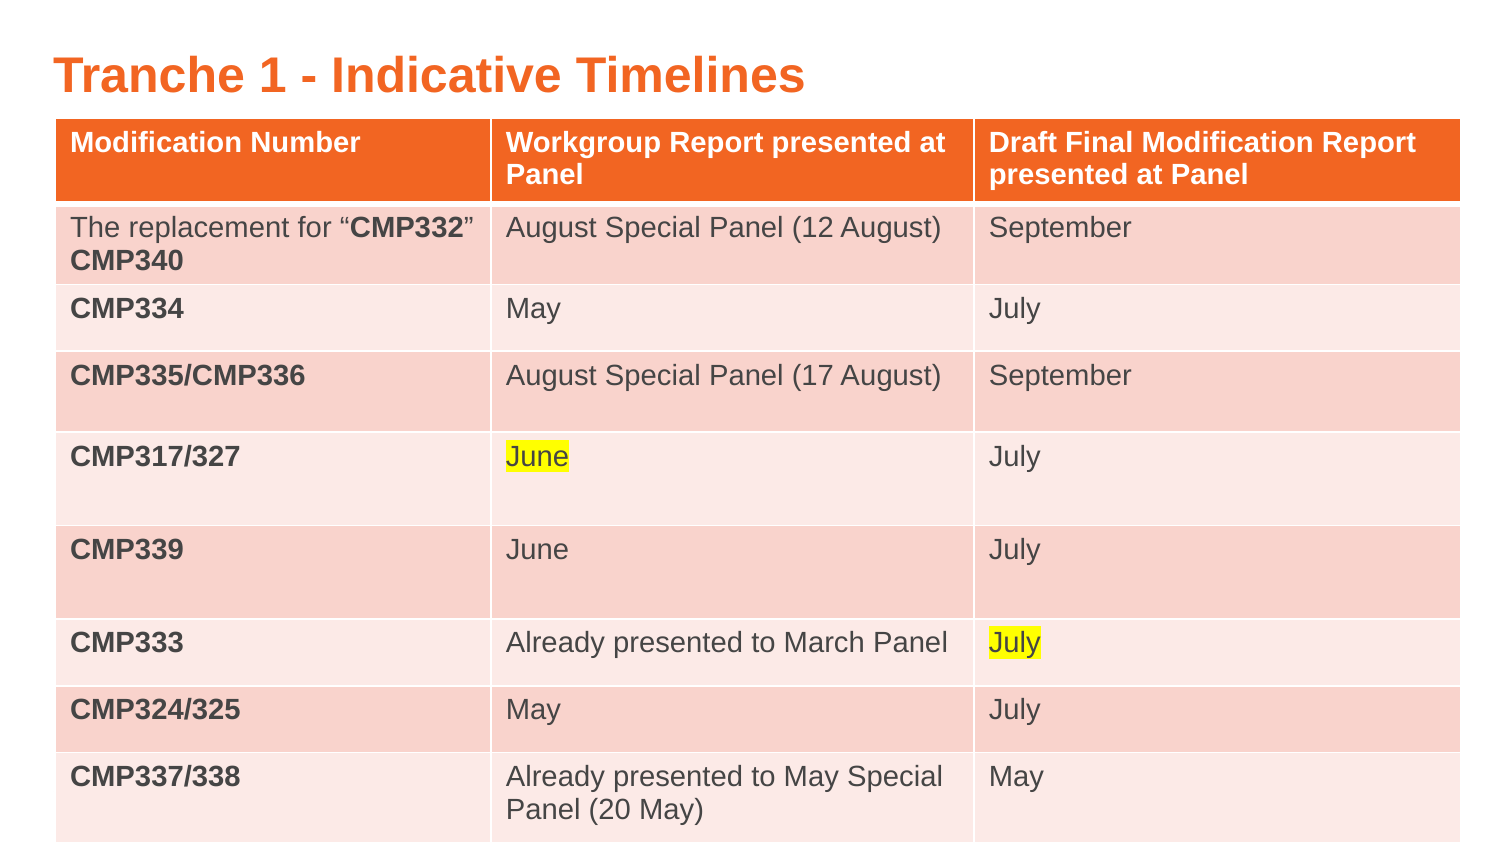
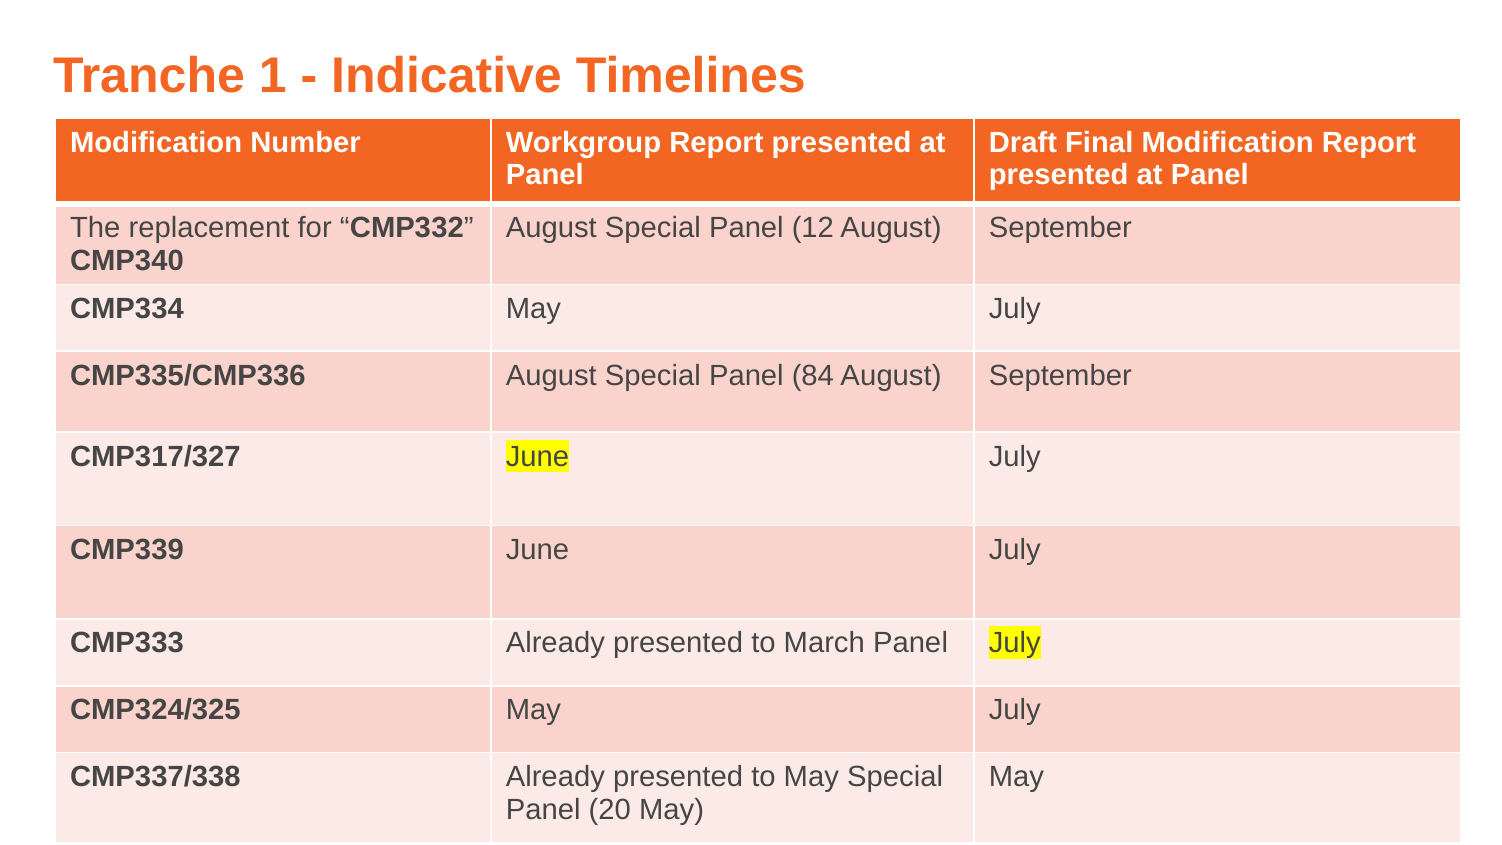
17: 17 -> 84 (813, 376)
